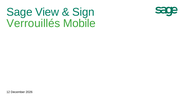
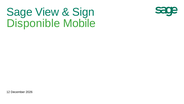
Verrouillés: Verrouillés -> Disponible (33, 23)
